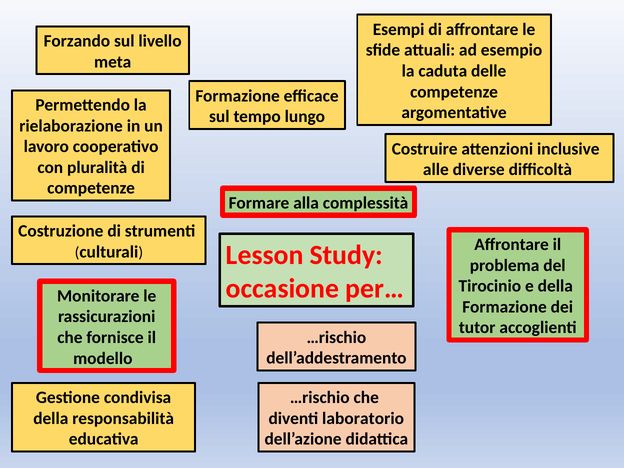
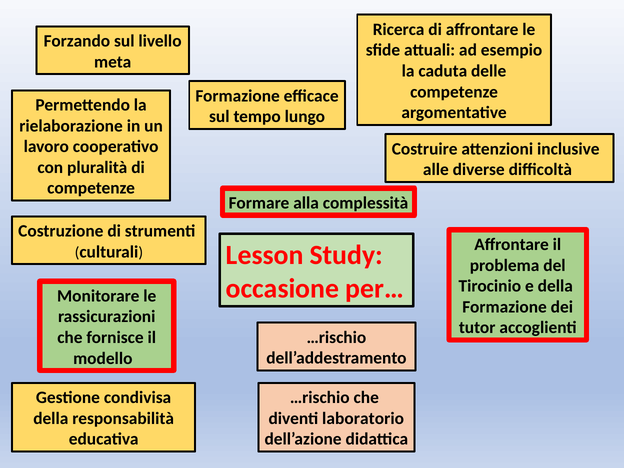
Esempi: Esempi -> Ricerca (399, 29)
